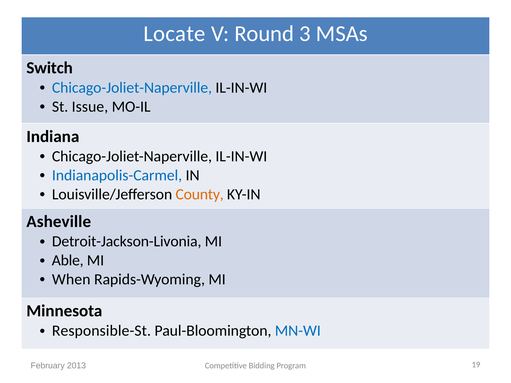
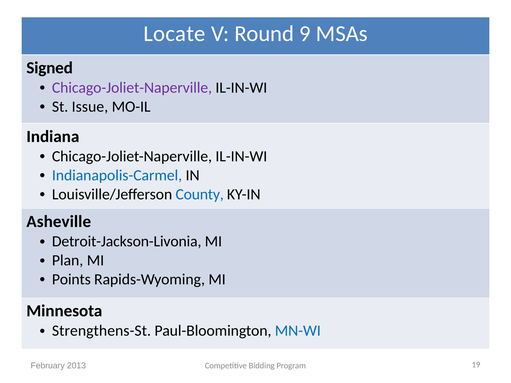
3: 3 -> 9 (305, 34)
Switch: Switch -> Signed (50, 68)
Chicago-Joliet-Naperville colour: blue -> purple (132, 88)
County colour: orange -> blue (200, 194)
Able: Able -> Plan (68, 261)
When: When -> Points (71, 280)
Responsible-St: Responsible-St -> Strengthens-St (101, 331)
